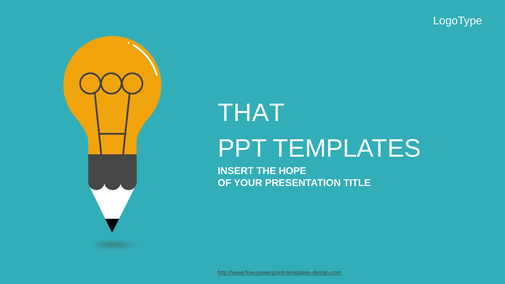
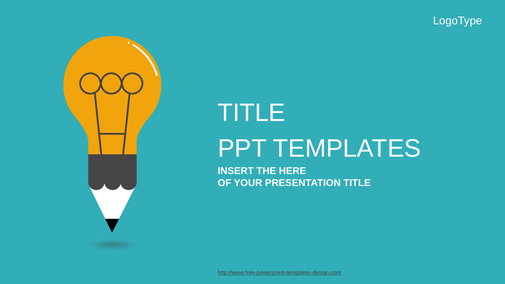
THAT: THAT -> TITLE (251, 113)
HOPE: HOPE -> HERE (293, 171)
